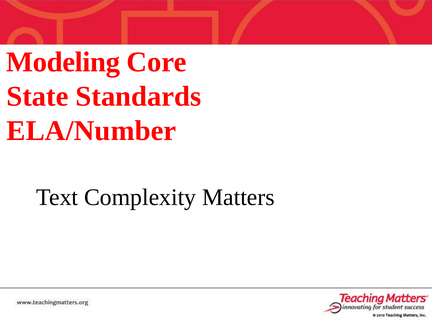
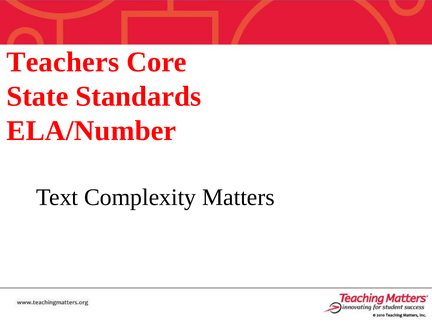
Modeling: Modeling -> Teachers (63, 62)
